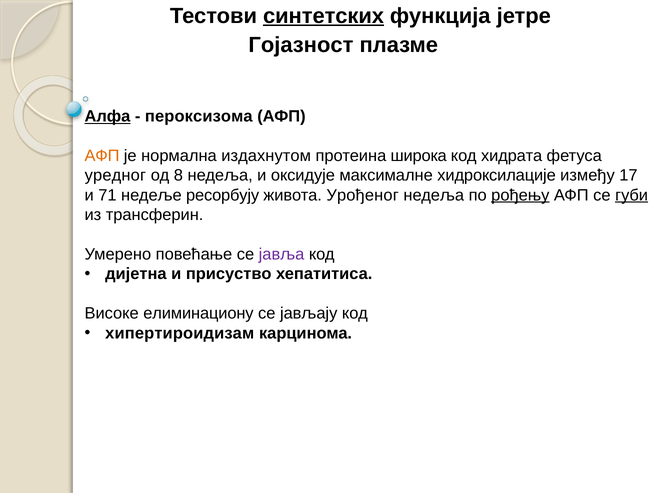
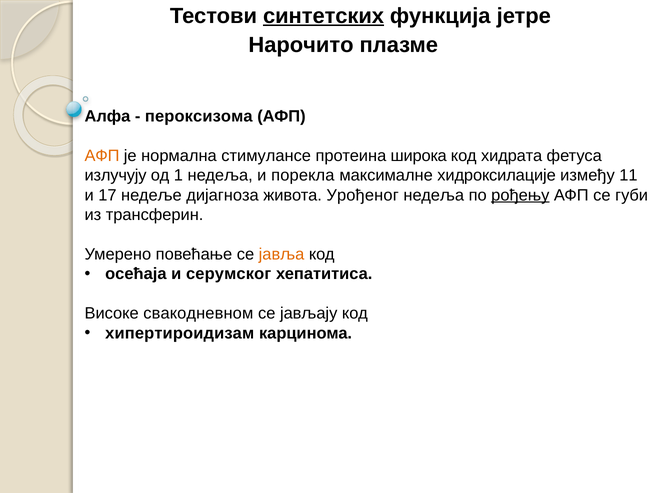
Гојазност: Гојазност -> Нарочито (301, 45)
Алфа underline: present -> none (107, 116)
издахнутом: издахнутом -> стимулансе (266, 156)
уредног: уредног -> излучују (116, 176)
8: 8 -> 1 (178, 176)
оксидује: оксидује -> порекла (303, 176)
17: 17 -> 11 (629, 176)
71: 71 -> 17 (107, 195)
ресорбују: ресорбују -> дијагноза (223, 195)
губи underline: present -> none (632, 195)
јавља colour: purple -> orange (282, 255)
дијетна: дијетна -> осећаја (136, 274)
присуство: присуство -> серумског (229, 274)
елиминациону: елиминациону -> свакодневном (198, 314)
